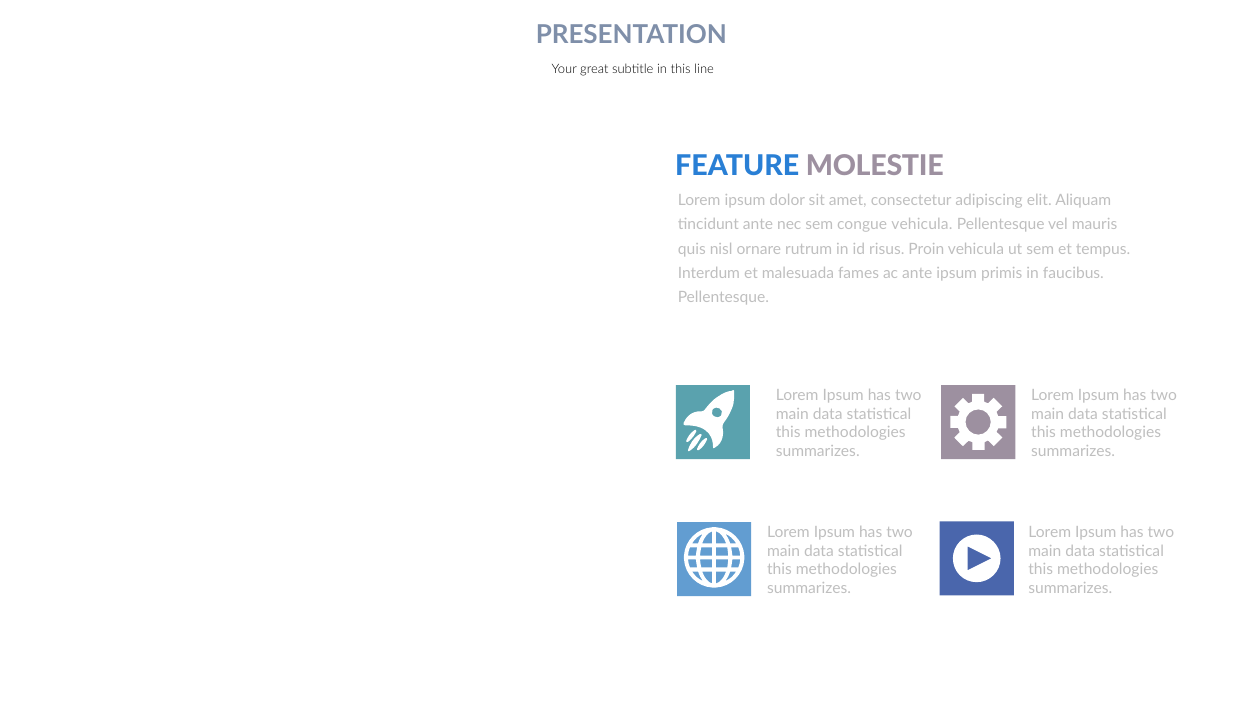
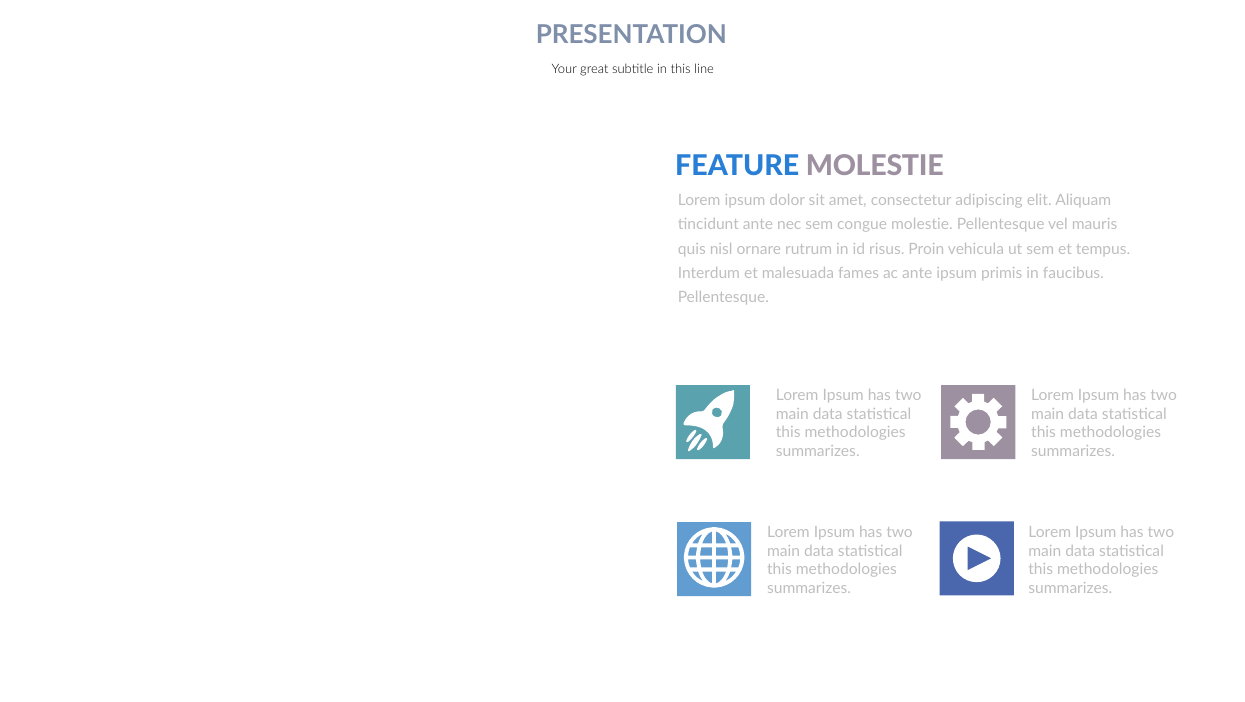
congue vehicula: vehicula -> molestie (922, 225)
